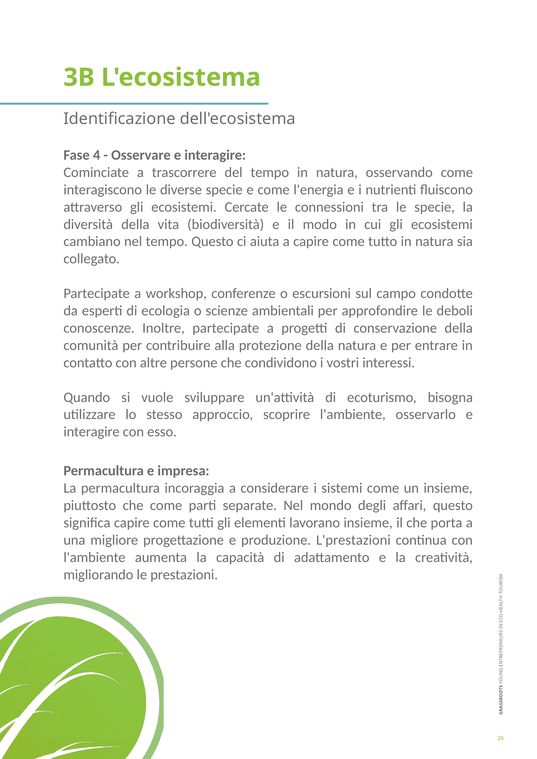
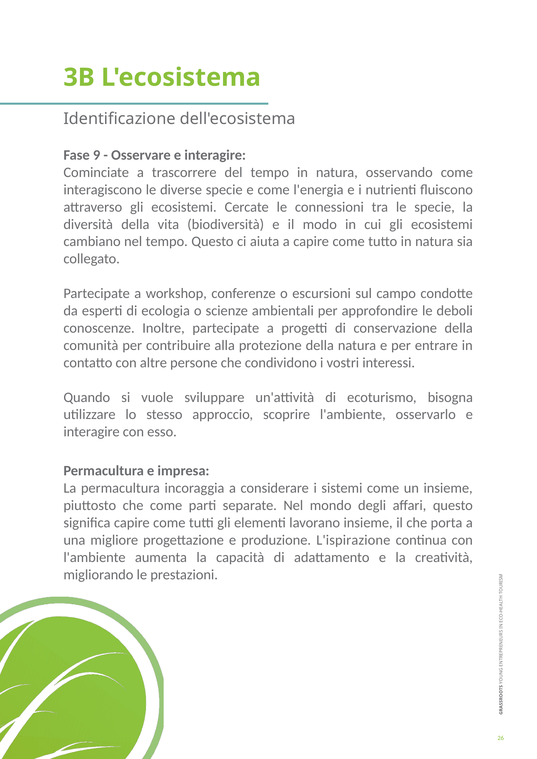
4: 4 -> 9 (97, 155)
L'prestazioni: L'prestazioni -> L'ispirazione (353, 540)
